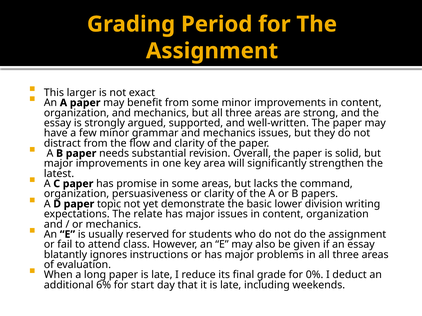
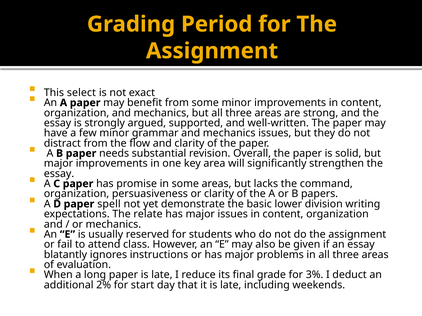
larger: larger -> select (81, 93)
latest: latest -> essay (59, 174)
topic: topic -> spell (109, 204)
0%: 0% -> 3% (315, 275)
6%: 6% -> 2% (104, 285)
